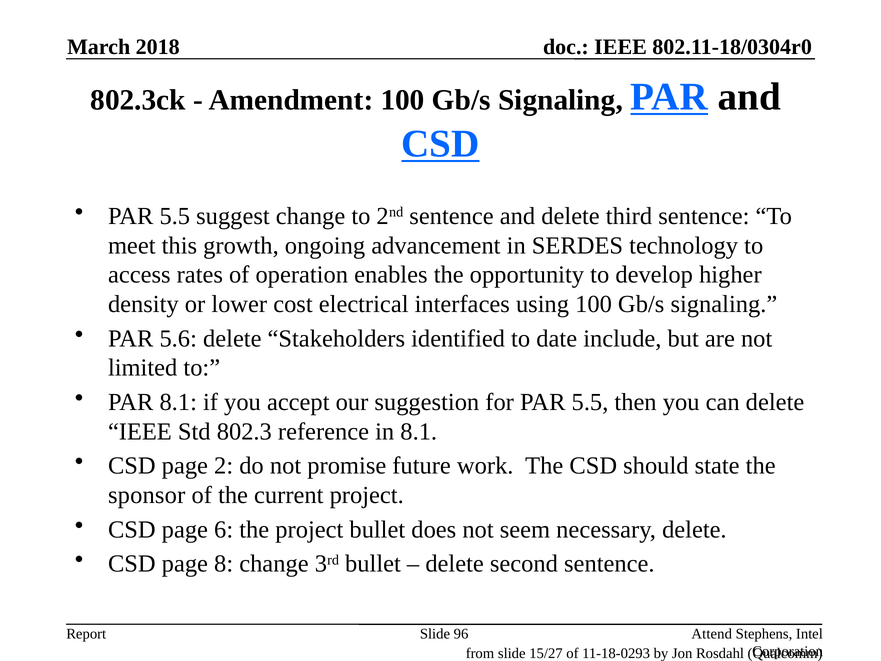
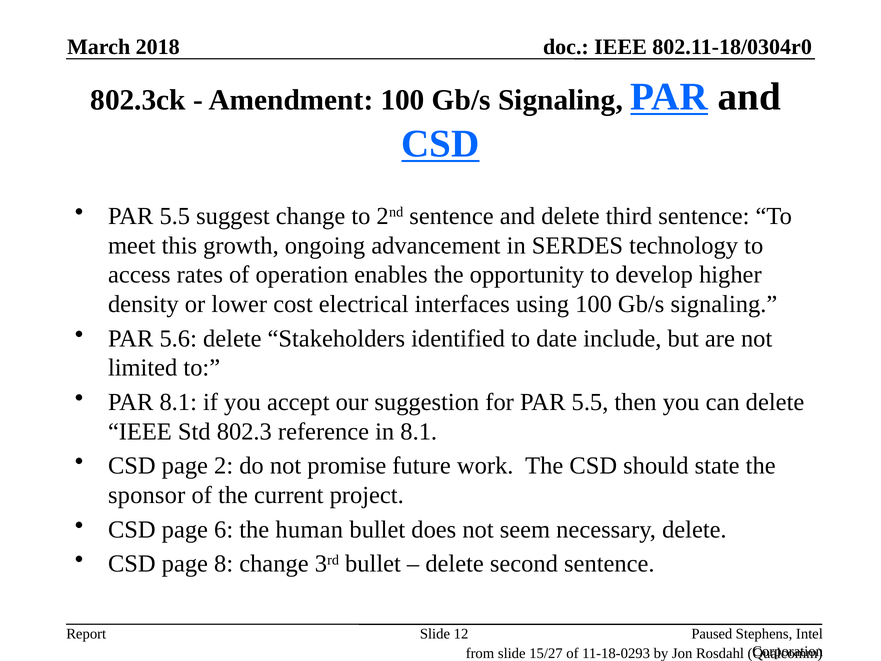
the project: project -> human (309, 529)
96: 96 -> 12 (461, 634)
Attend: Attend -> Paused (712, 634)
